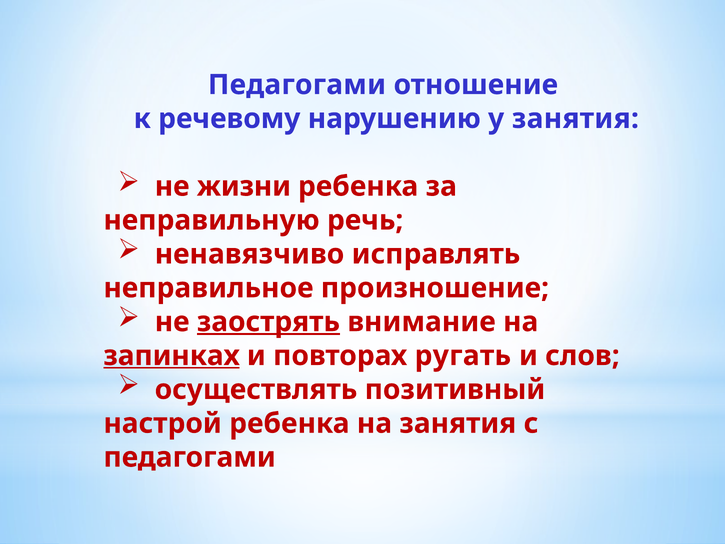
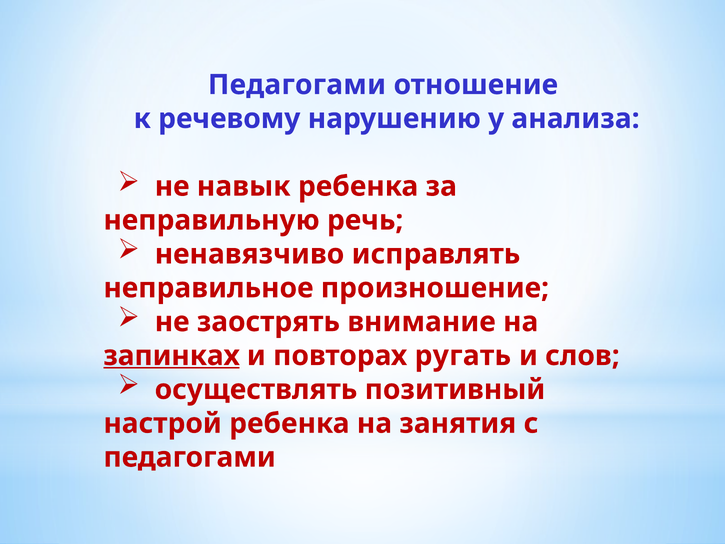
у занятия: занятия -> анализа (575, 119)
жизни: жизни -> навык (244, 186)
заострять underline: present -> none (268, 322)
